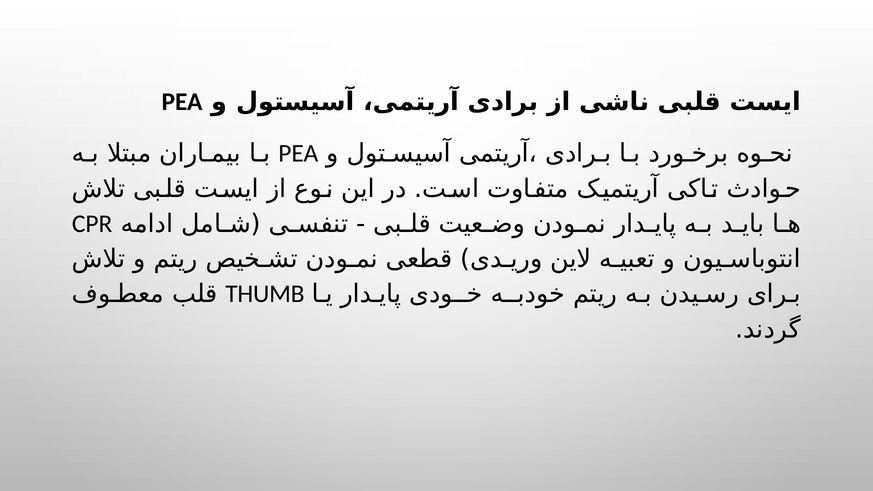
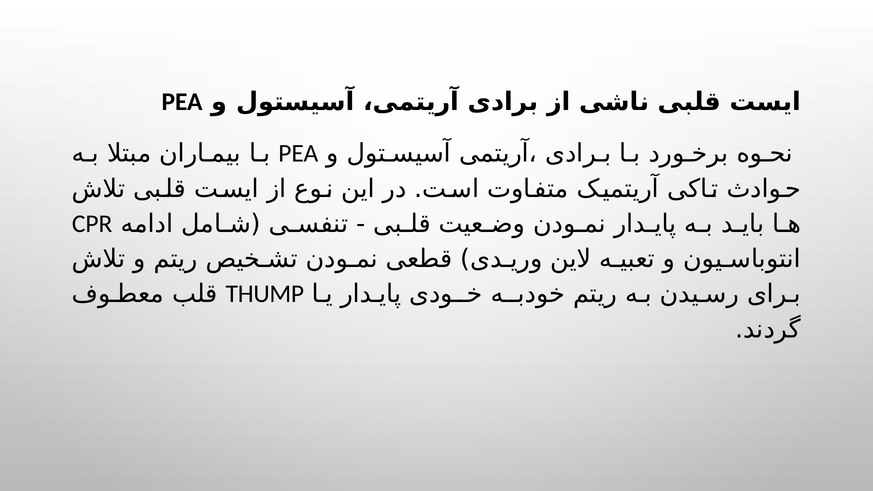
THUMB: THUMB -> THUMP (265, 294)
